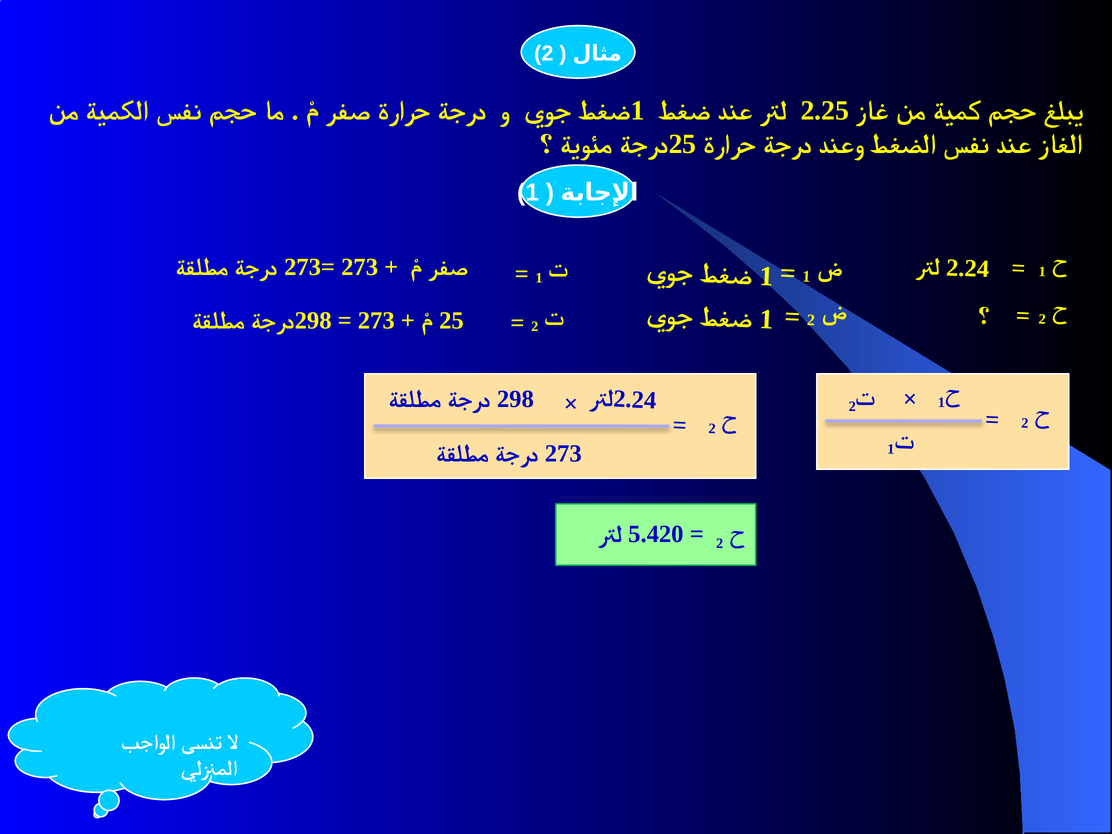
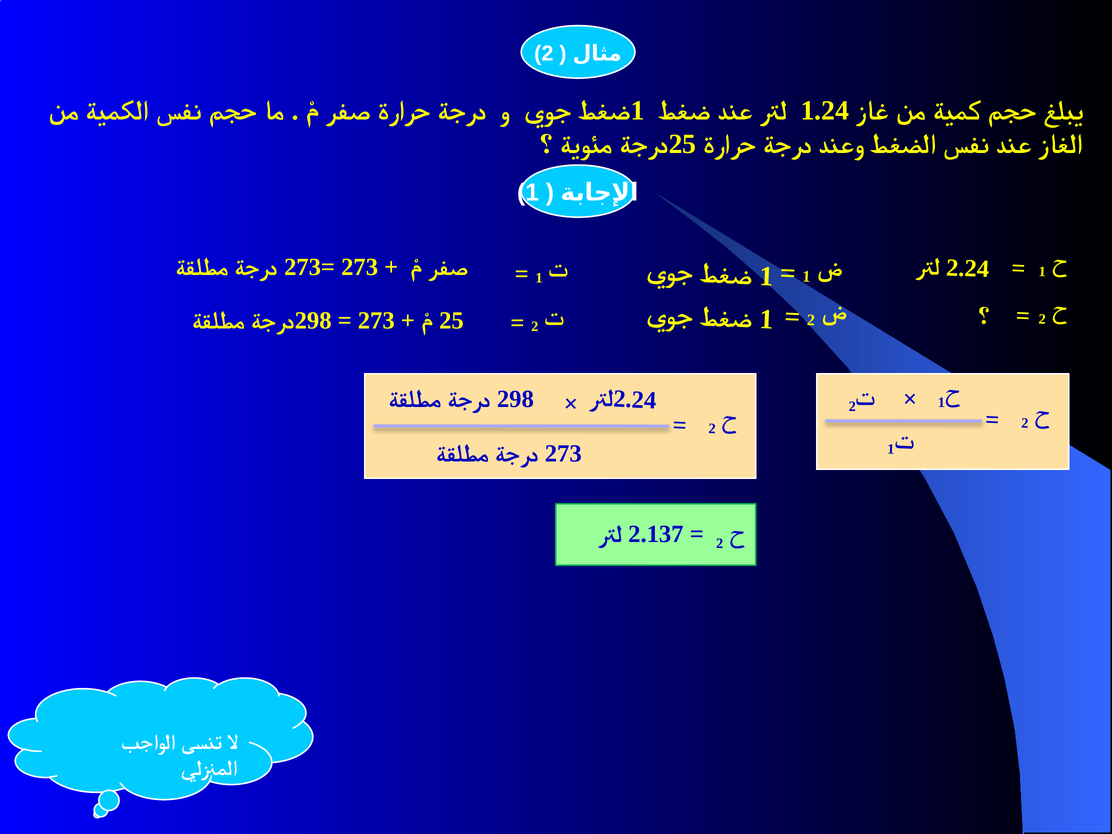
2.25: 2.25 -> 1.24 (825, 111)
5.420: 5.420 -> 2.137 (656, 534)
